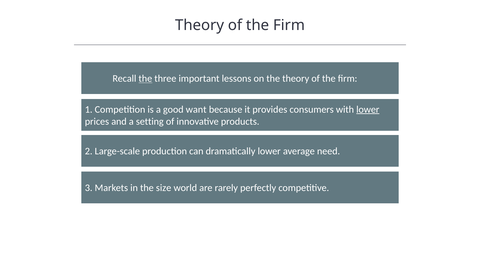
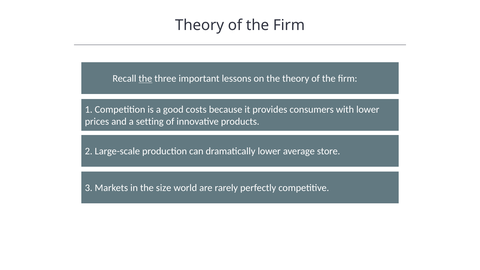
want: want -> costs (196, 109)
lower underline: present -> none (368, 109)
need: need -> store (329, 151)
